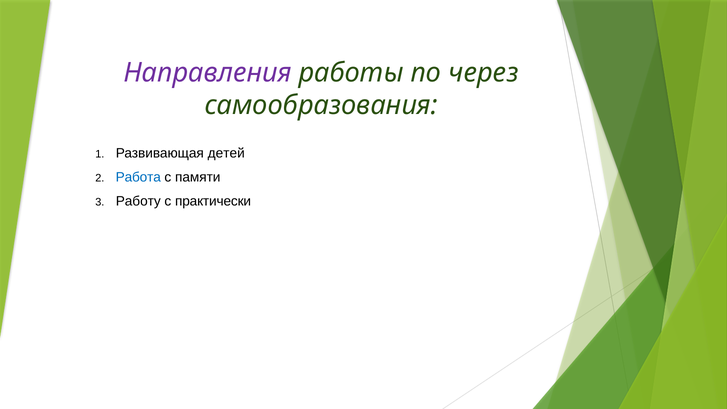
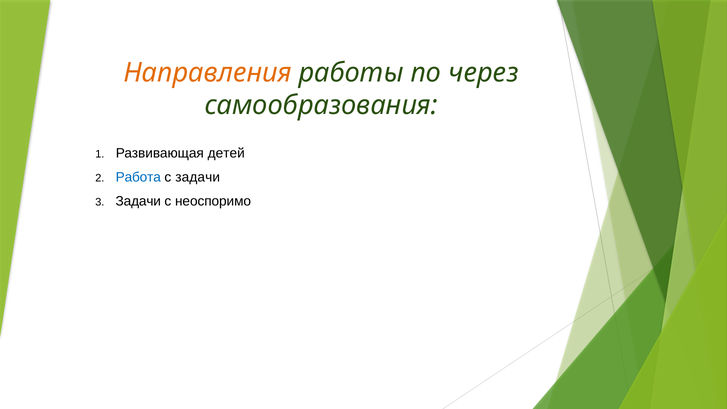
Направления colour: purple -> orange (208, 73)
с памяти: памяти -> задачи (198, 177)
Работу: Работу -> Задачи (138, 201)
практически: практически -> неоспоримо (213, 201)
